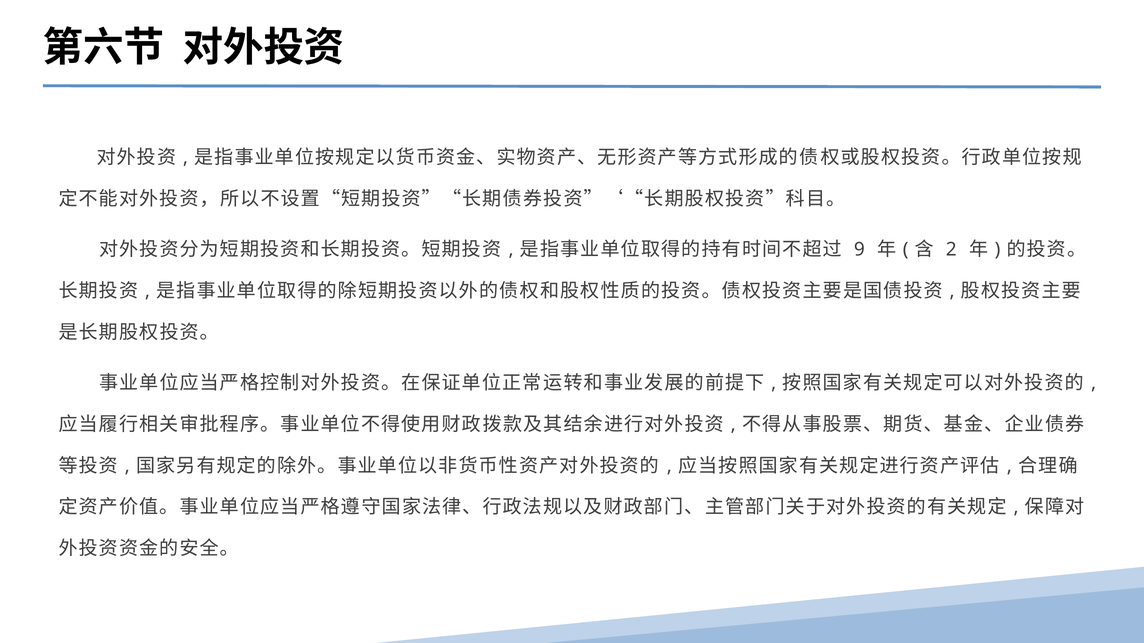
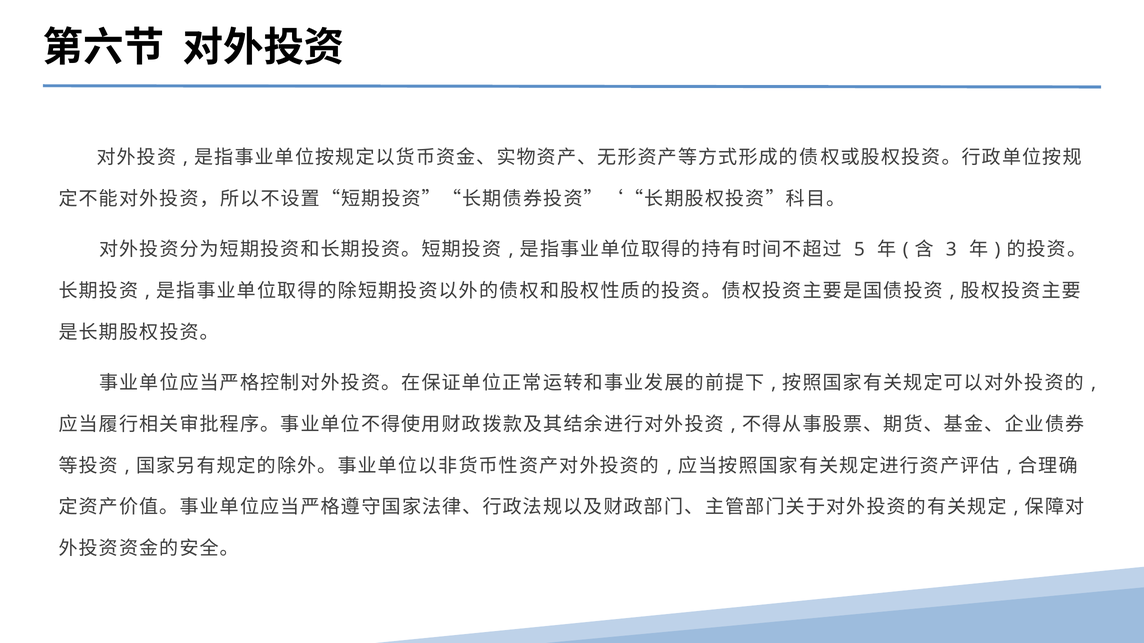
9: 9 -> 5 (859, 250)
2: 2 -> 3 (951, 250)
